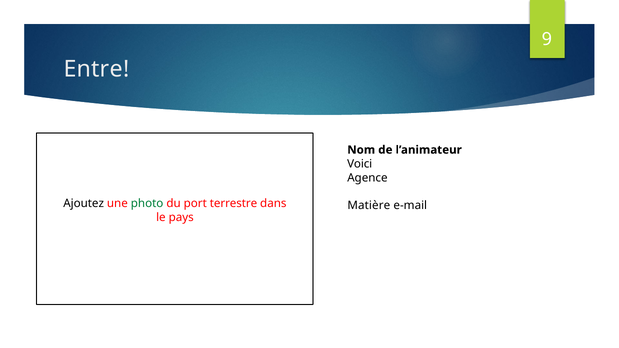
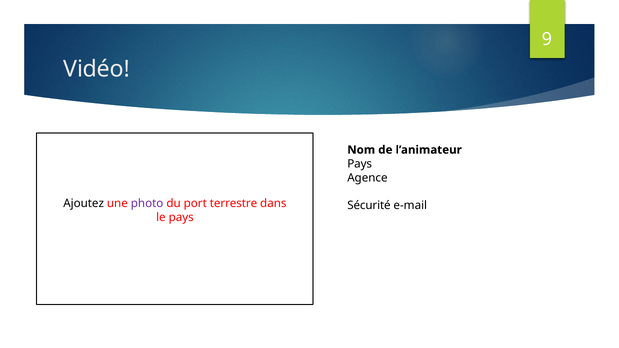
Entre: Entre -> Vidéo (97, 69)
Voici: Voici -> Pays (360, 164)
photo colour: green -> purple (147, 203)
Matière: Matière -> Sécurité (369, 206)
